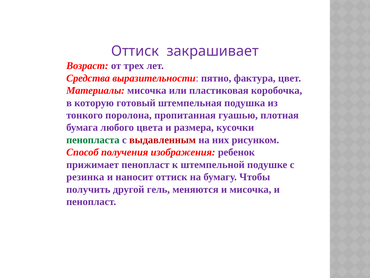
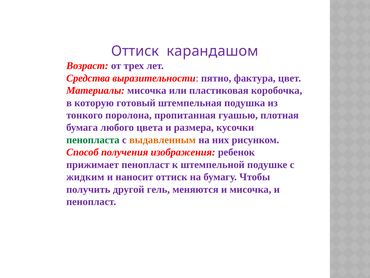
закрашивает: закрашивает -> карандашом (213, 51)
выдавленным colour: red -> orange (163, 140)
резинка: резинка -> жидким (85, 177)
